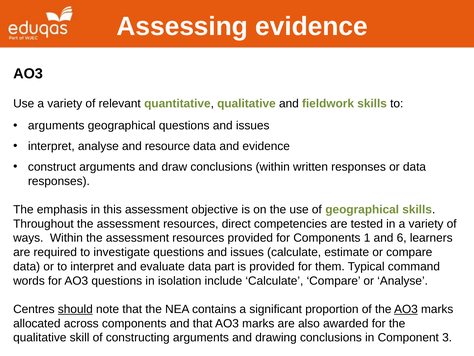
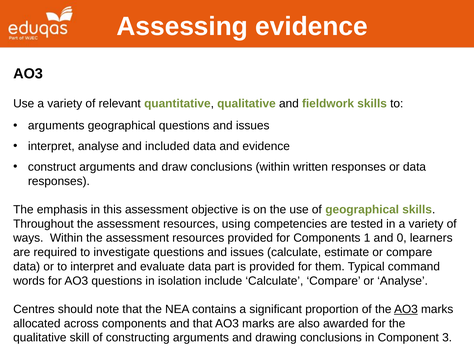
resource: resource -> included (167, 146)
direct: direct -> using (236, 223)
6: 6 -> 0 (402, 238)
should underline: present -> none (75, 309)
